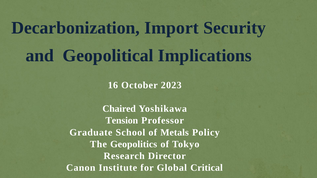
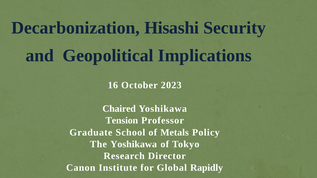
Import: Import -> Hisashi (172, 28)
The Geopolitics: Geopolitics -> Yoshikawa (134, 144)
Critical: Critical -> Rapidly (207, 168)
